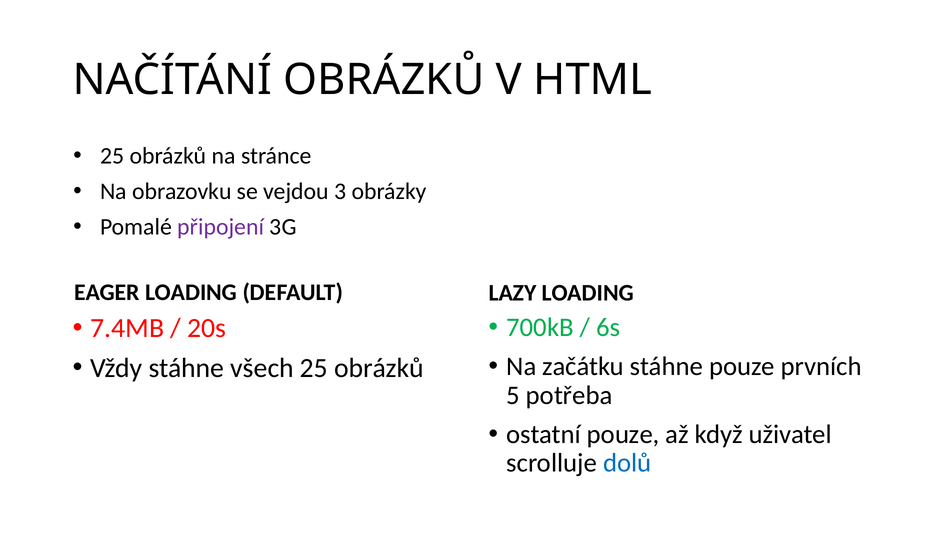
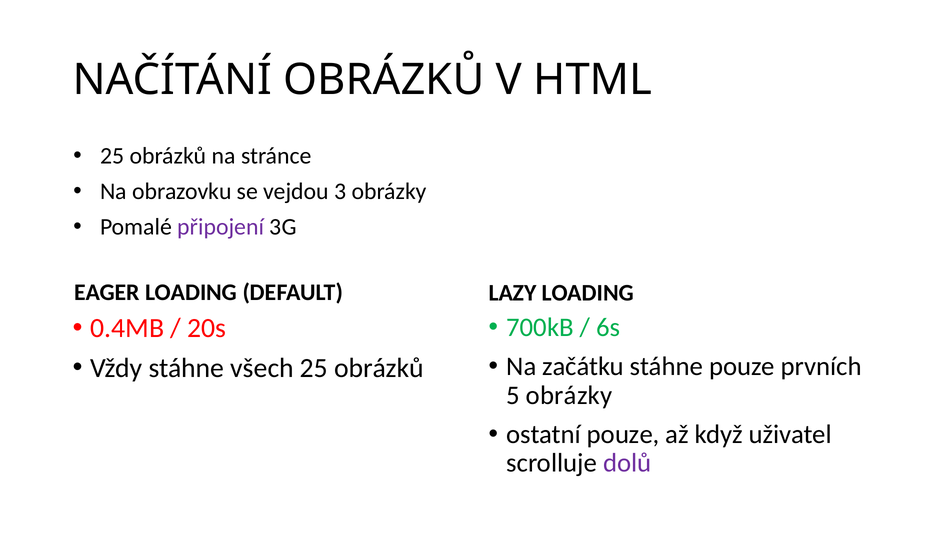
7.4MB: 7.4MB -> 0.4MB (127, 328)
5 potřeba: potřeba -> obrázky (569, 395)
dolů colour: blue -> purple (627, 463)
